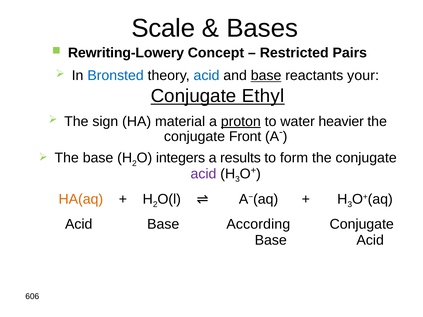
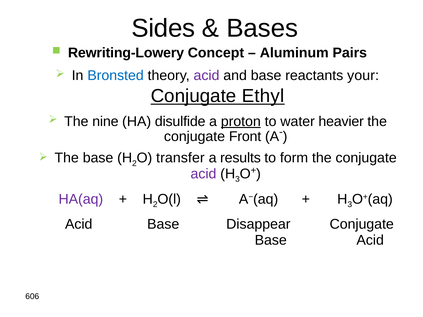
Scale: Scale -> Sides (163, 28)
Restricted: Restricted -> Aluminum (294, 53)
acid colour: blue -> purple (207, 76)
base underline: present -> none (266, 76)
sign: sign -> nine (105, 122)
material: material -> disulfide (180, 122)
integers: integers -> transfer (180, 158)
HA(aq colour: orange -> purple (81, 199)
According: According -> Disappear (258, 224)
